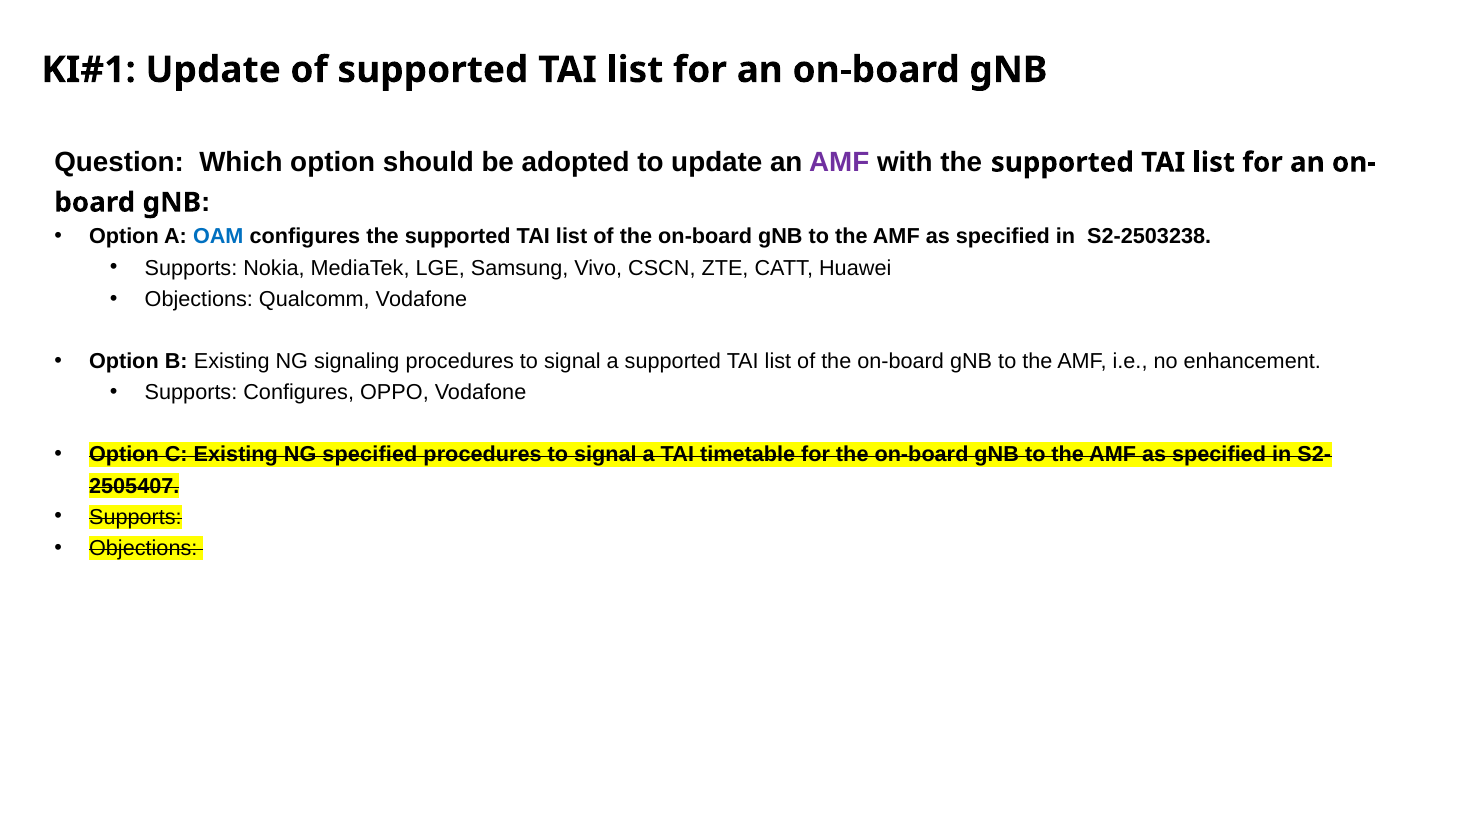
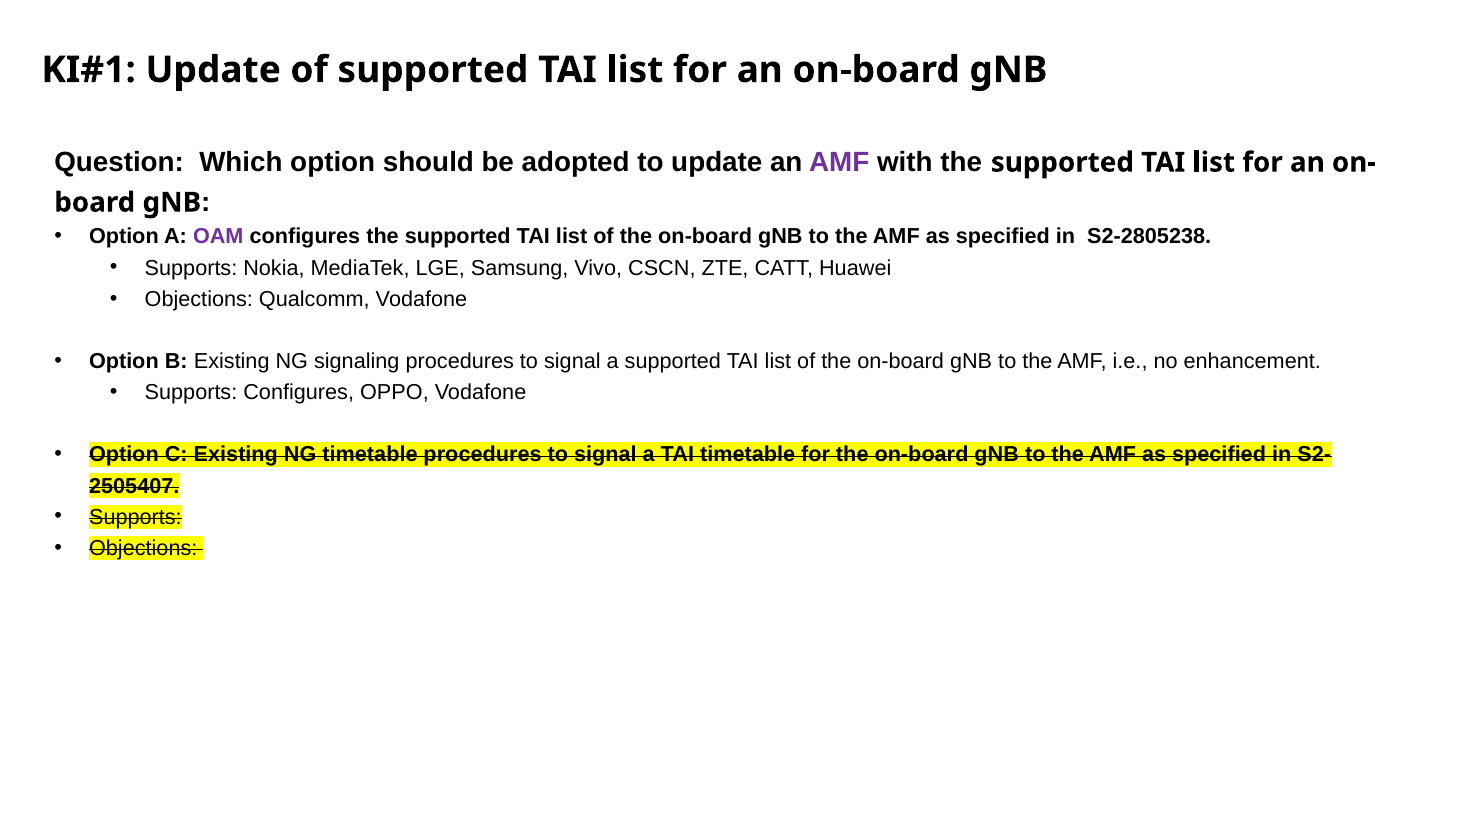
OAM colour: blue -> purple (218, 237)
S2-2503238: S2-2503238 -> S2-2805238 (1149, 237)
NG specified: specified -> timetable (370, 455)
